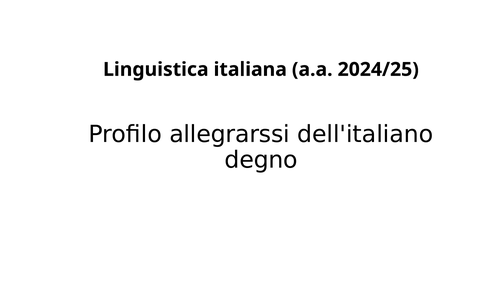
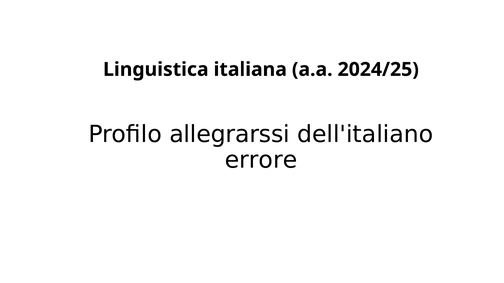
degno: degno -> errore (261, 160)
